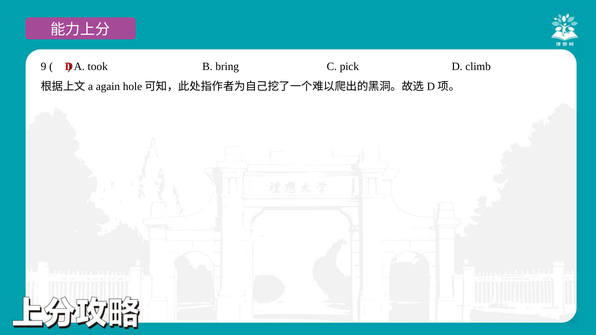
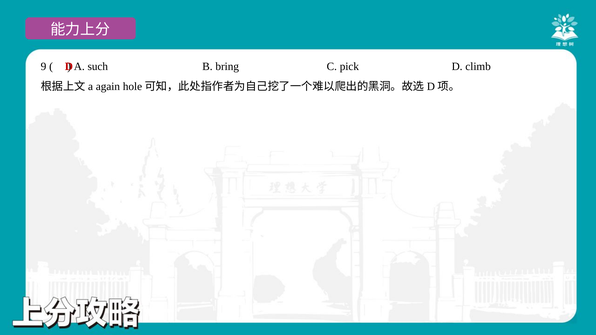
took: took -> such (98, 67)
